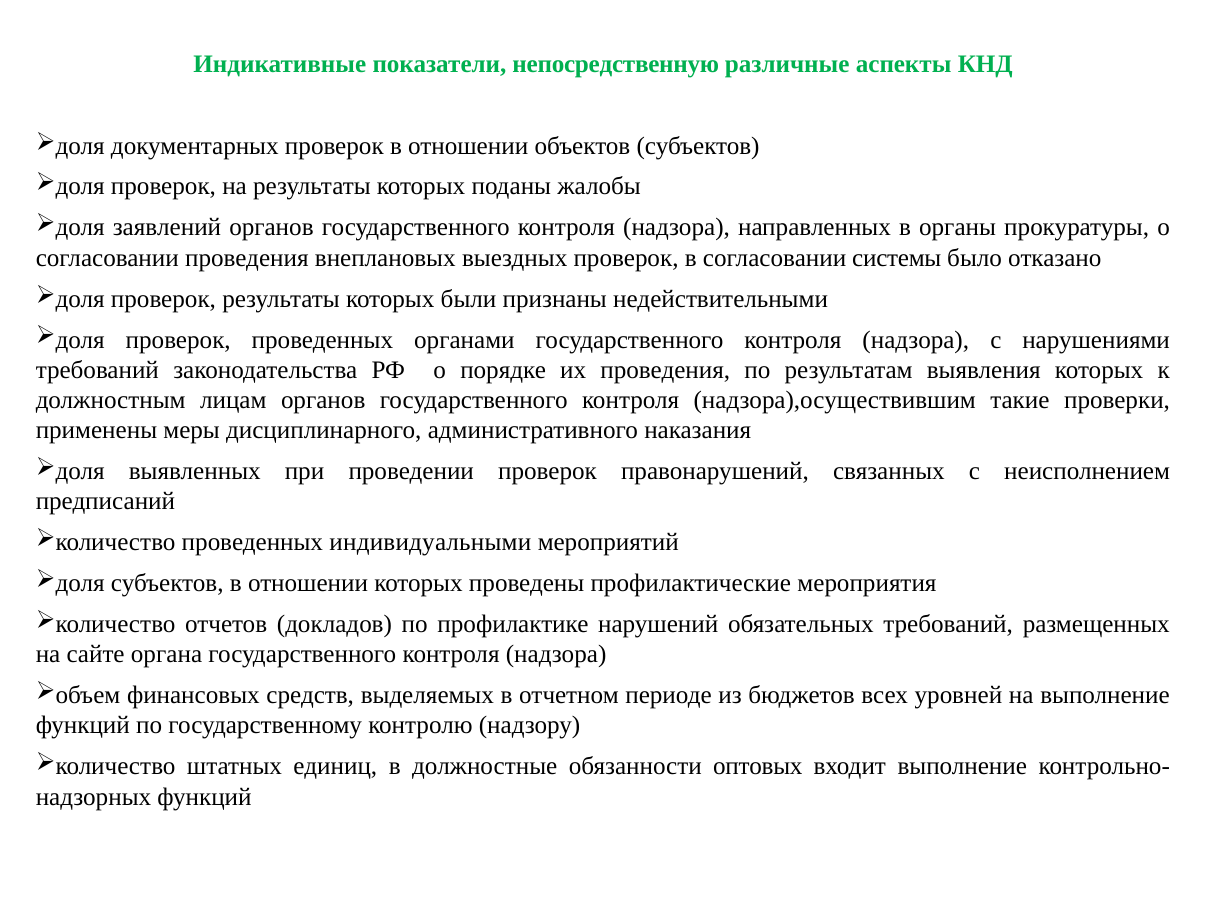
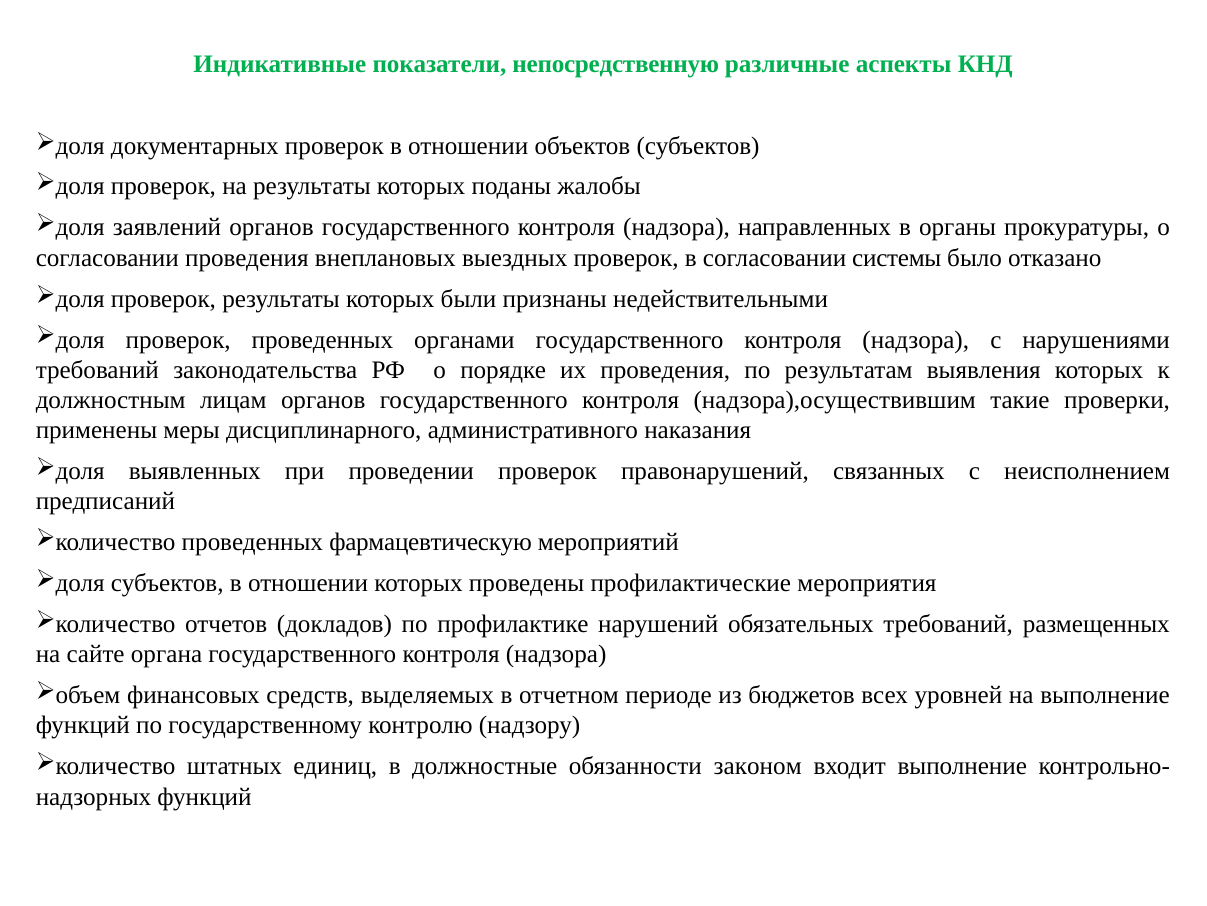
индивидуальными: индивидуальными -> фармацевтическую (431, 542)
оптовых: оптовых -> законом (758, 766)
